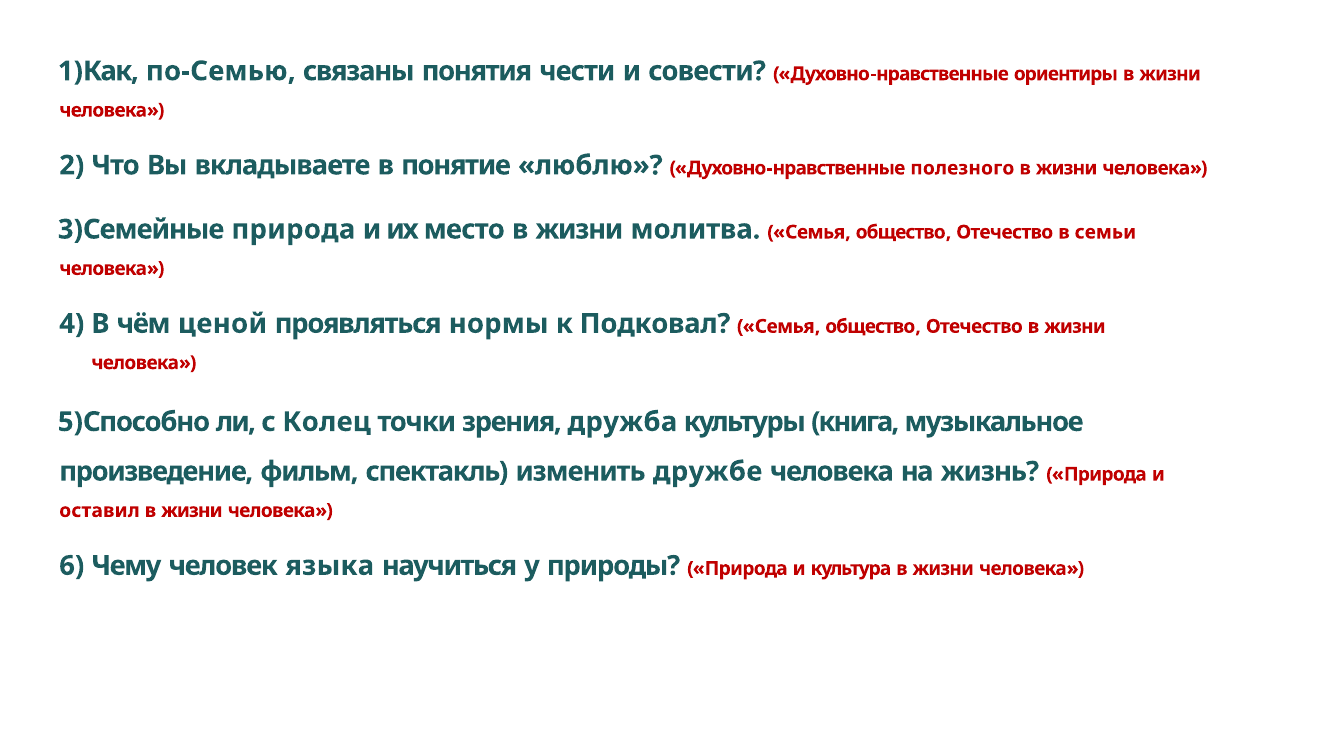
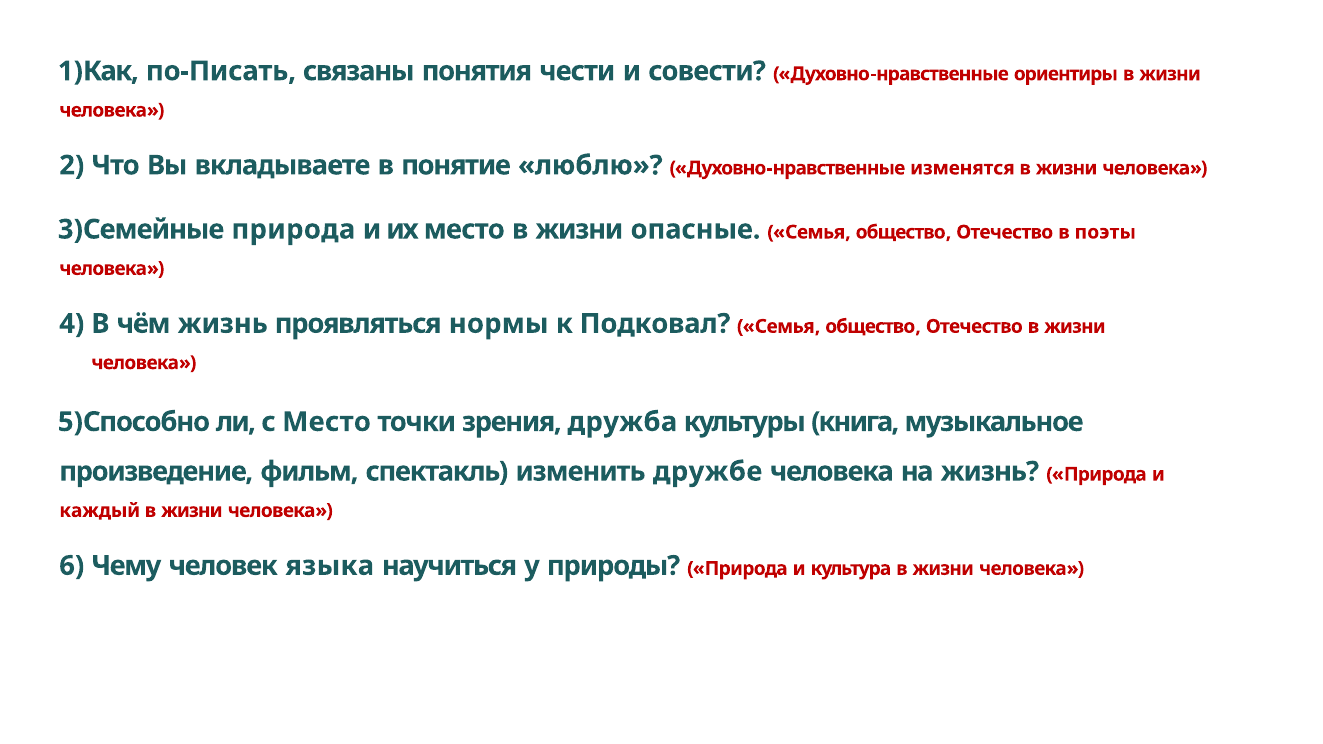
по-Семью: по-Семью -> по-Писать (221, 71)
полезного: полезного -> изменятся (962, 168)
молитва: молитва -> опасные (696, 230)
семьи: семьи -> поэты (1105, 232)
чём ценой: ценой -> жизнь (223, 324)
с Колец: Колец -> Место (327, 422)
оставил: оставил -> каждый (100, 511)
